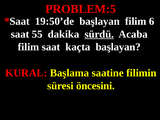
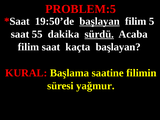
başlayan underline: none -> present (100, 21)
6: 6 -> 5 (152, 21)
öncesini: öncesini -> yağmur (95, 86)
